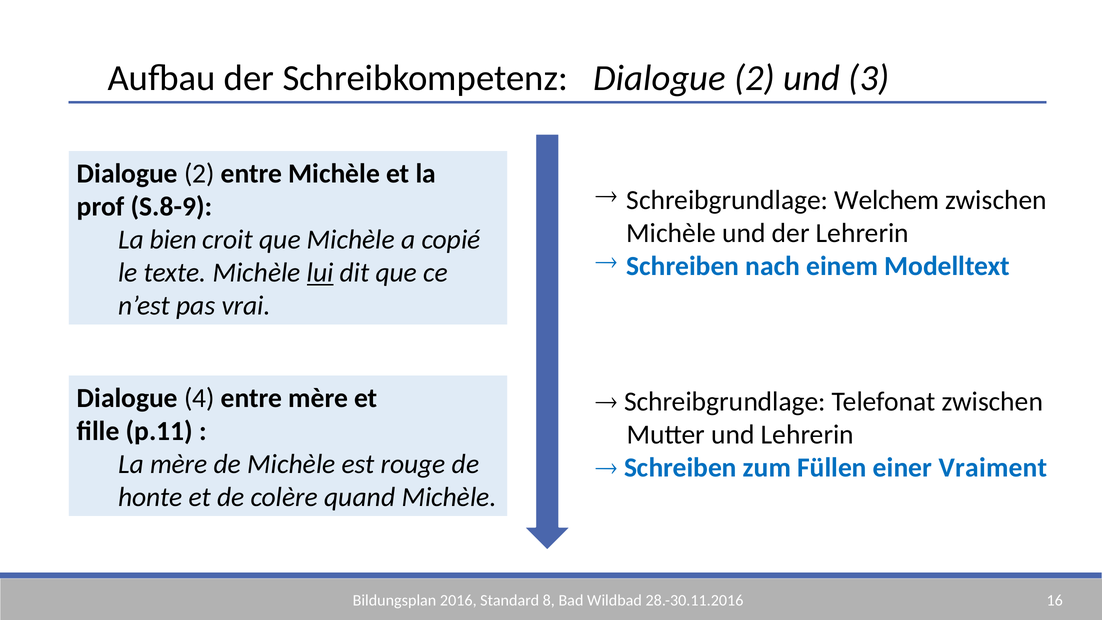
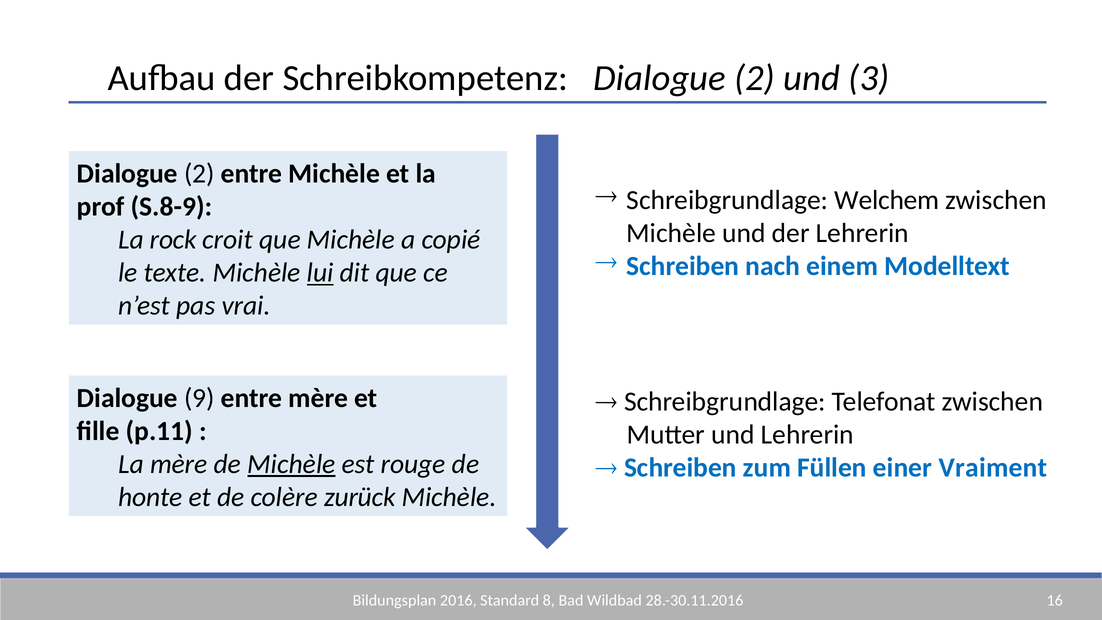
bien: bien -> rock (173, 240)
4: 4 -> 9 (199, 398)
Michèle underline: none -> present (291, 464)
quand: quand -> zurück (360, 497)
